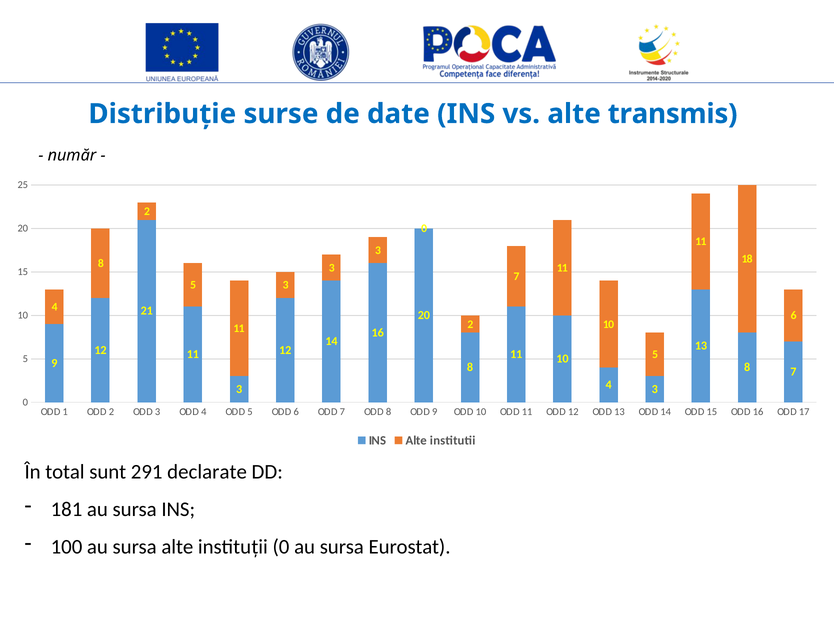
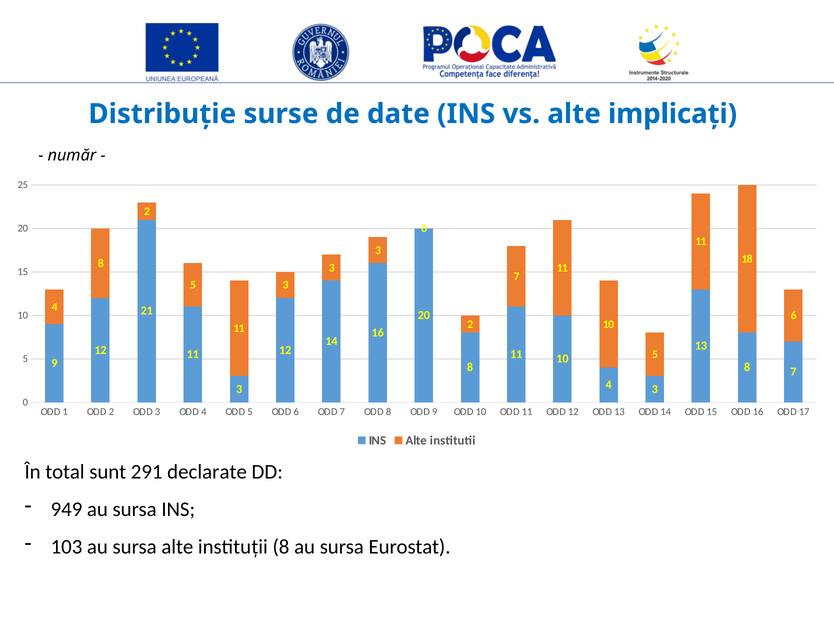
transmis: transmis -> implicați (673, 114)
181: 181 -> 949 (66, 510)
100: 100 -> 103 (66, 547)
instituții 0: 0 -> 8 (281, 547)
